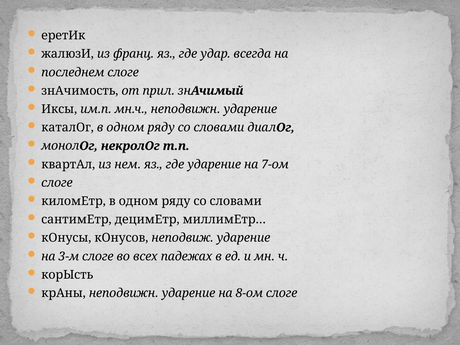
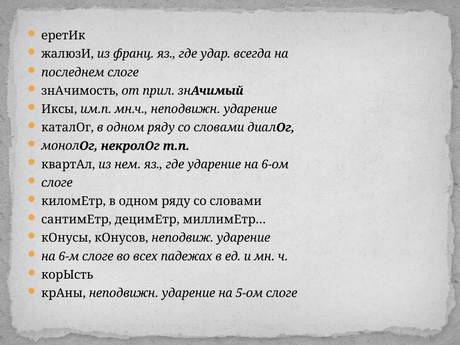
7-ом: 7-ом -> 6-ом (275, 164)
3-м: 3-м -> 6-м (69, 256)
8-ом: 8-ом -> 5-ом (249, 293)
